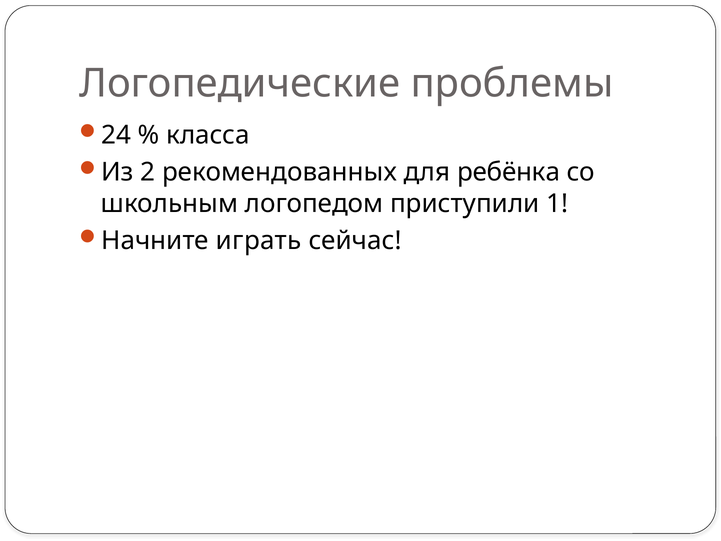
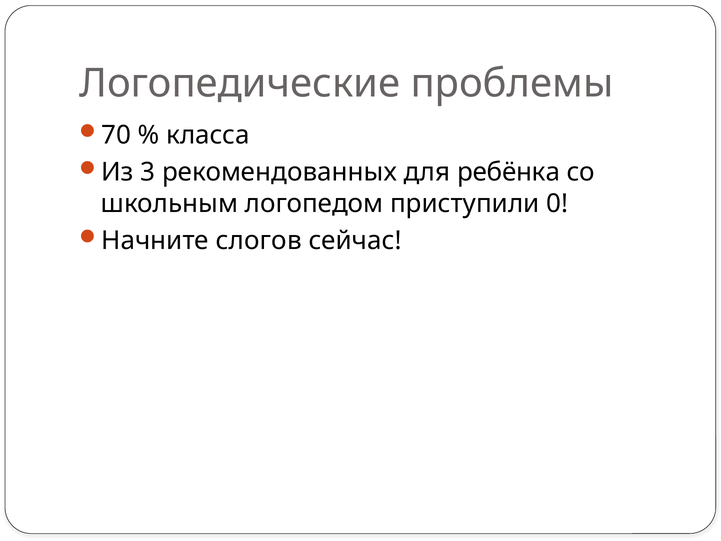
24: 24 -> 70 (116, 135)
2: 2 -> 3 (148, 172)
1: 1 -> 0 (557, 203)
играть: играть -> слогов (259, 240)
